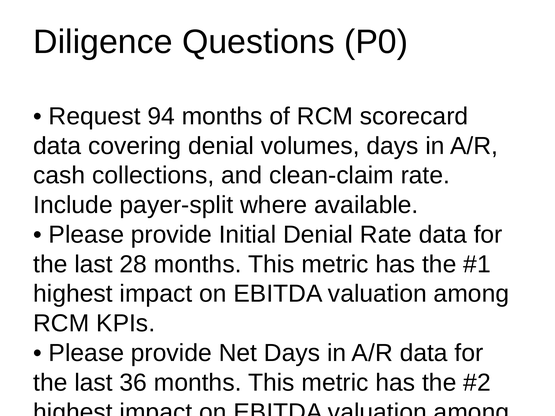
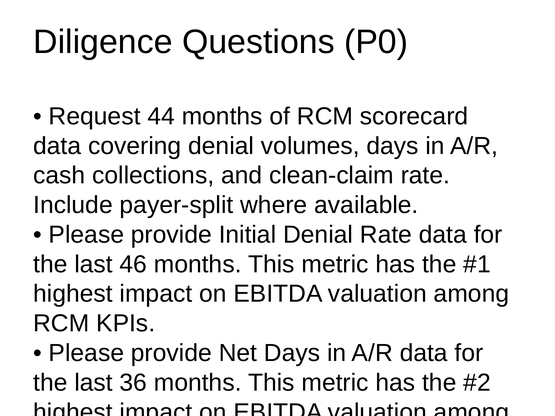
94: 94 -> 44 (161, 116)
28: 28 -> 46 (133, 264)
